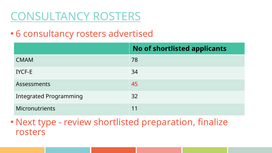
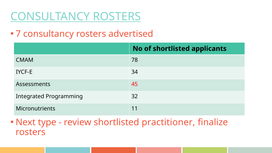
6: 6 -> 7 (18, 34)
preparation: preparation -> practitioner (168, 122)
